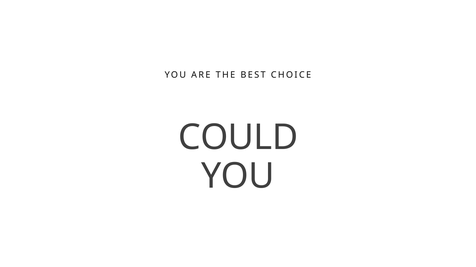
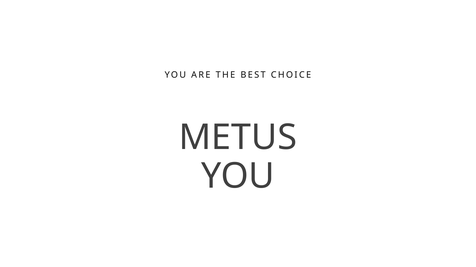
COULD: COULD -> METUS (238, 138)
